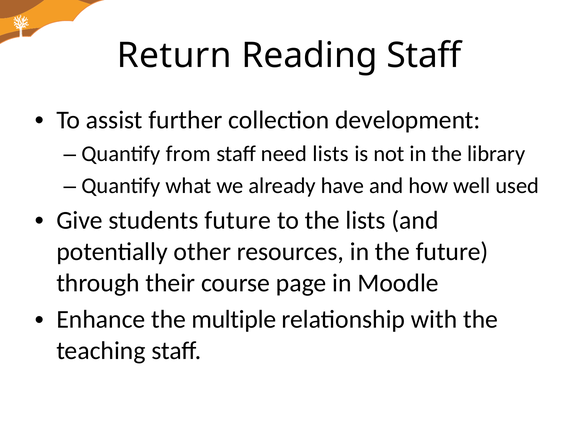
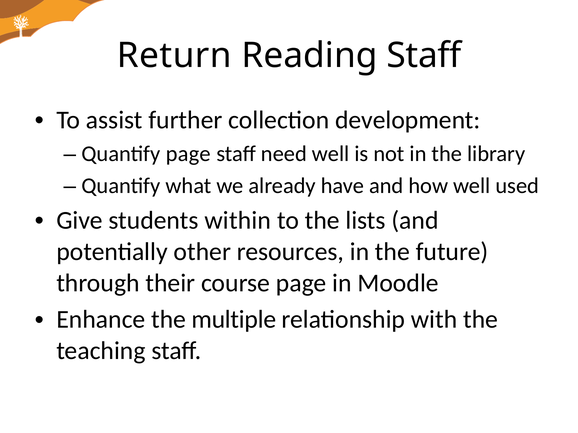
Quantify from: from -> page (188, 154)
need lists: lists -> well (331, 154)
students future: future -> within (238, 221)
